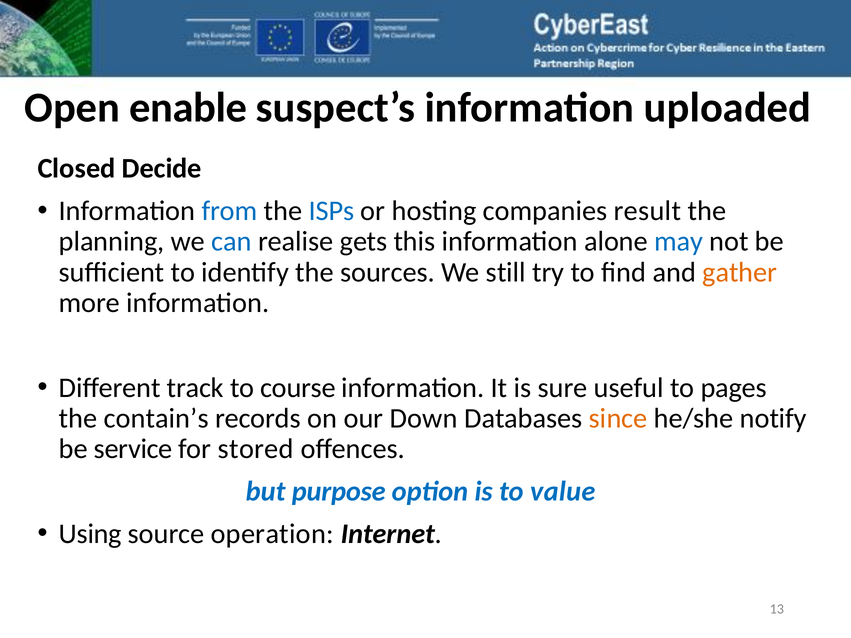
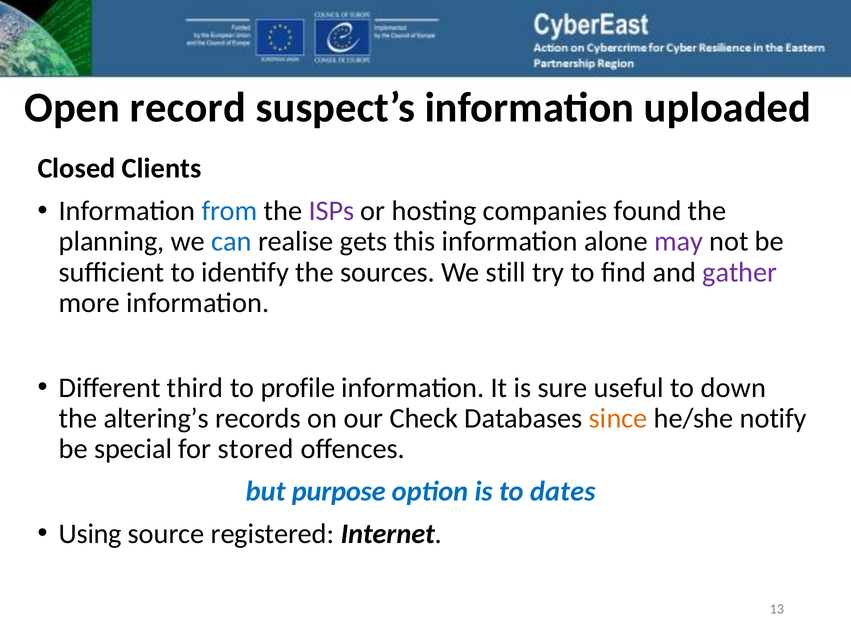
enable: enable -> record (188, 108)
Decide: Decide -> Clients (162, 169)
ISPs colour: blue -> purple (331, 211)
result: result -> found (648, 211)
may colour: blue -> purple (679, 242)
gather colour: orange -> purple (740, 272)
track: track -> third (195, 388)
course: course -> profile (298, 388)
pages: pages -> down (733, 388)
contain’s: contain’s -> altering’s (156, 418)
Down: Down -> Check (424, 418)
service: service -> special (133, 449)
value: value -> dates (563, 491)
operation: operation -> registered (273, 534)
